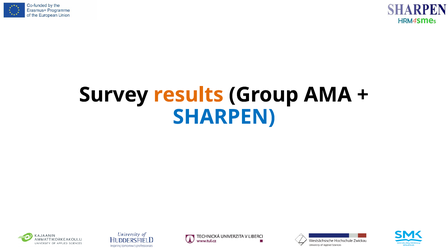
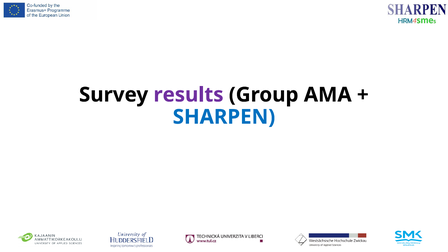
results colour: orange -> purple (188, 95)
